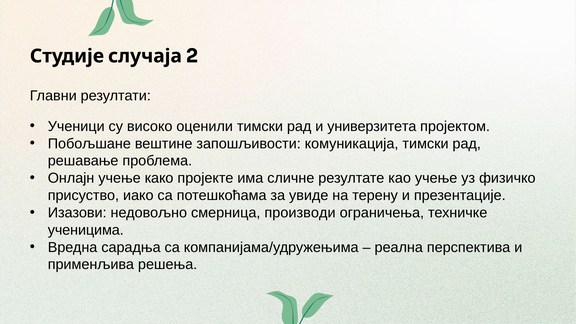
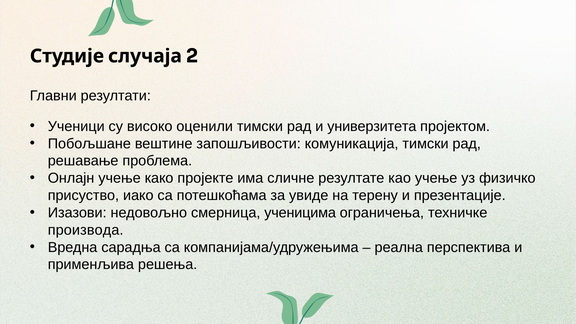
производи: производи -> ученицима (300, 213)
ученицима: ученицима -> производа (86, 230)
